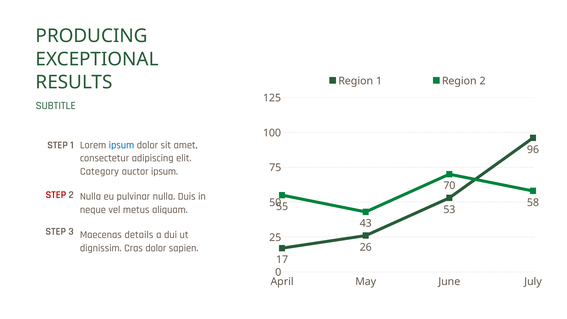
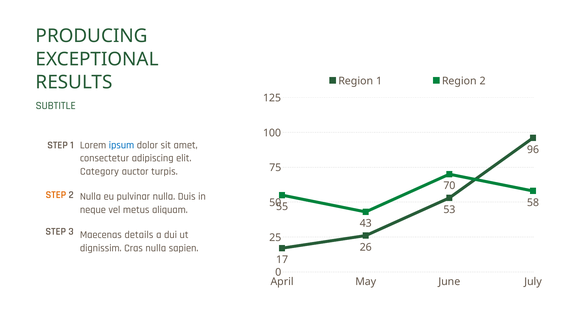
auctor ipsum: ipsum -> turpis (164, 171)
STEP colour: red -> orange (56, 195)
Cras dolor: dolor -> nulla (156, 248)
